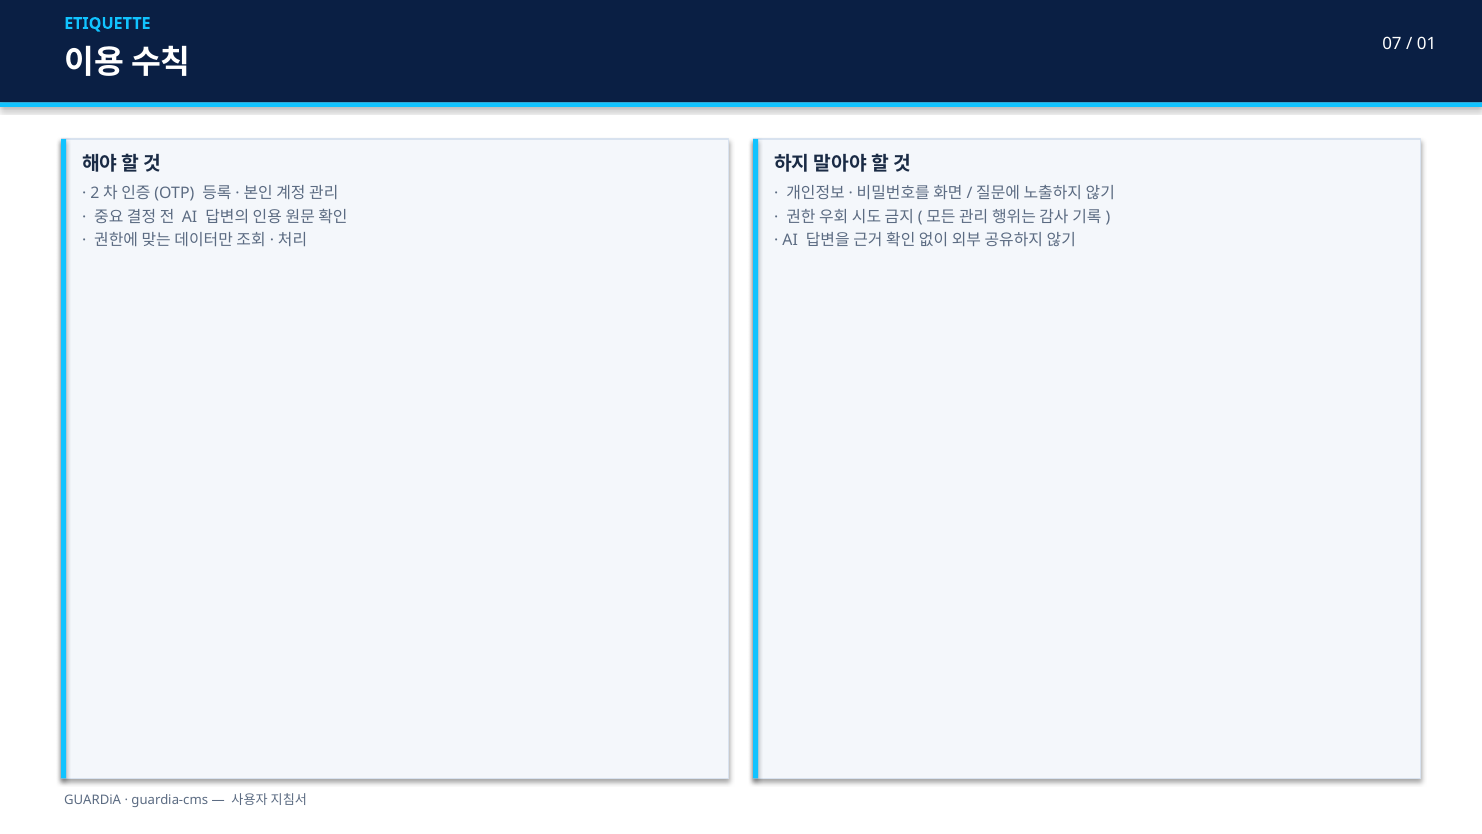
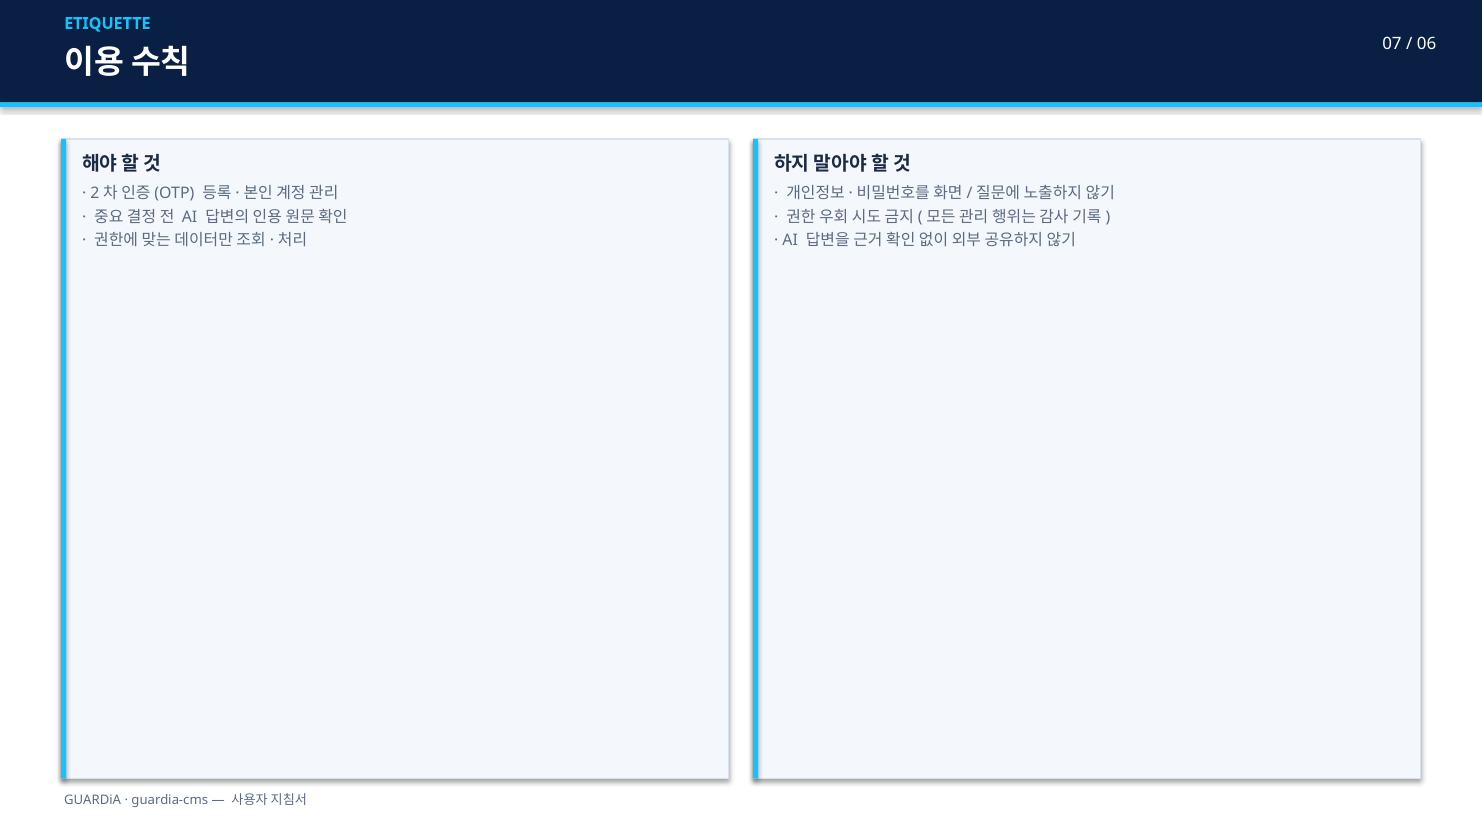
01: 01 -> 06 (1427, 44)
